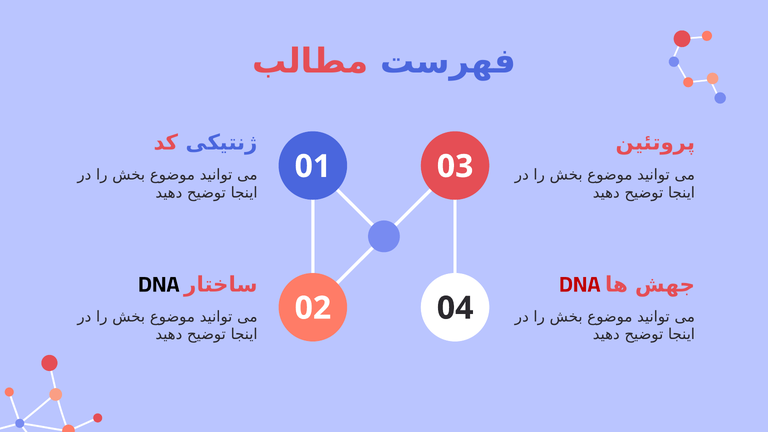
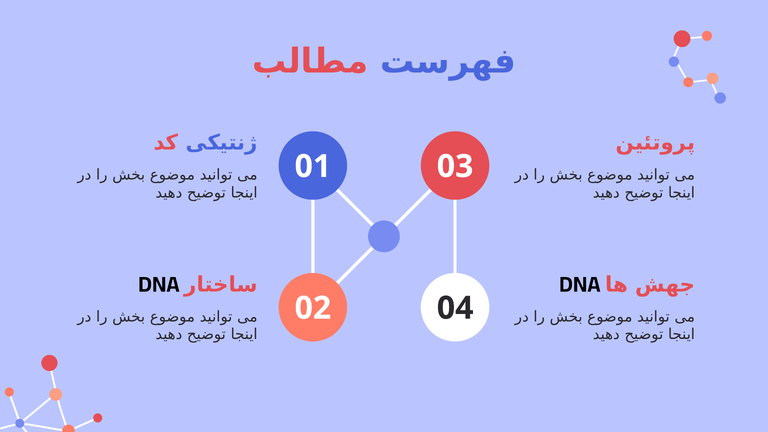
DNA colour: red -> black (580, 285)
